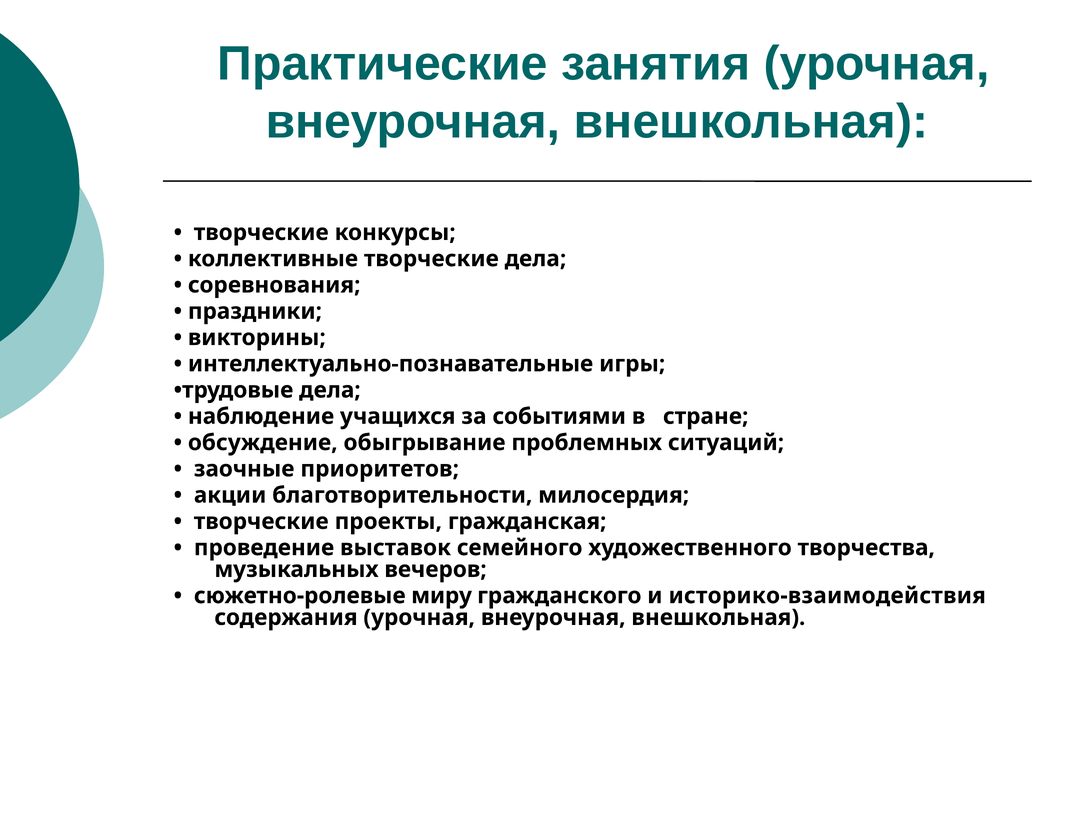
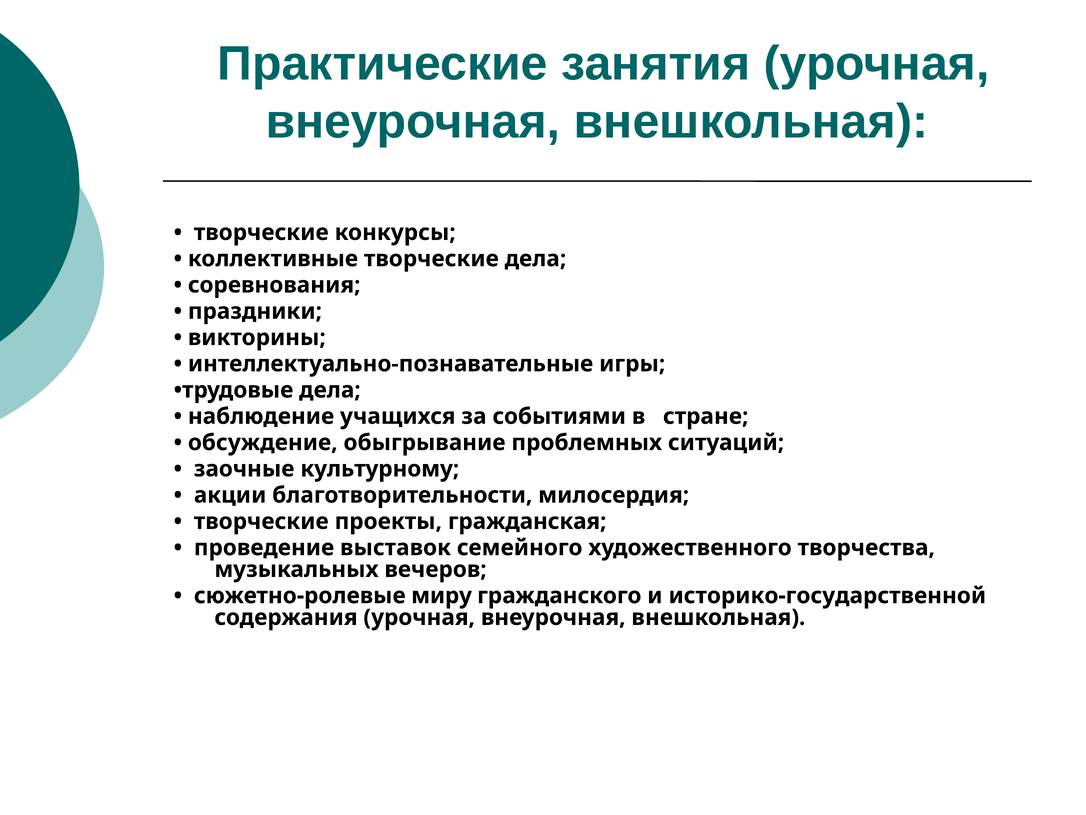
приоритетов: приоритетов -> культурному (380, 469)
историко-взаимодействия: историко-взаимодействия -> историко-государственной (827, 595)
